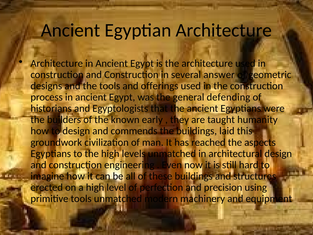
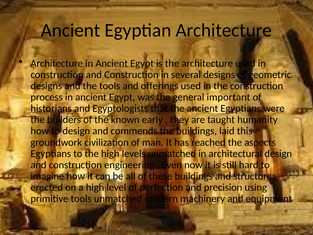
several answer: answer -> designs (219, 75)
defending: defending -> important (228, 97)
